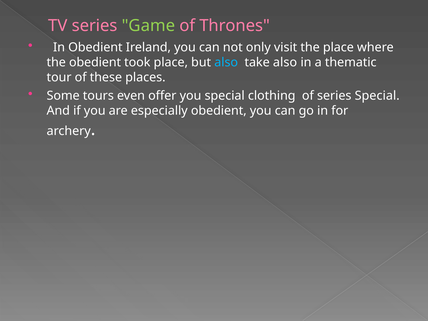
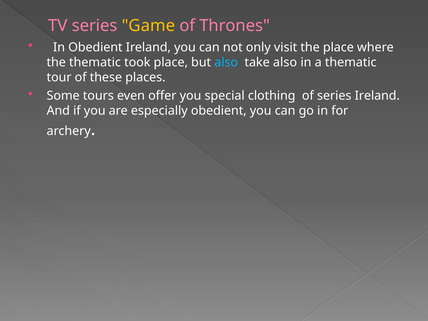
Game colour: light green -> yellow (148, 26)
the obedient: obedient -> thematic (95, 62)
series Special: Special -> Ireland (377, 96)
